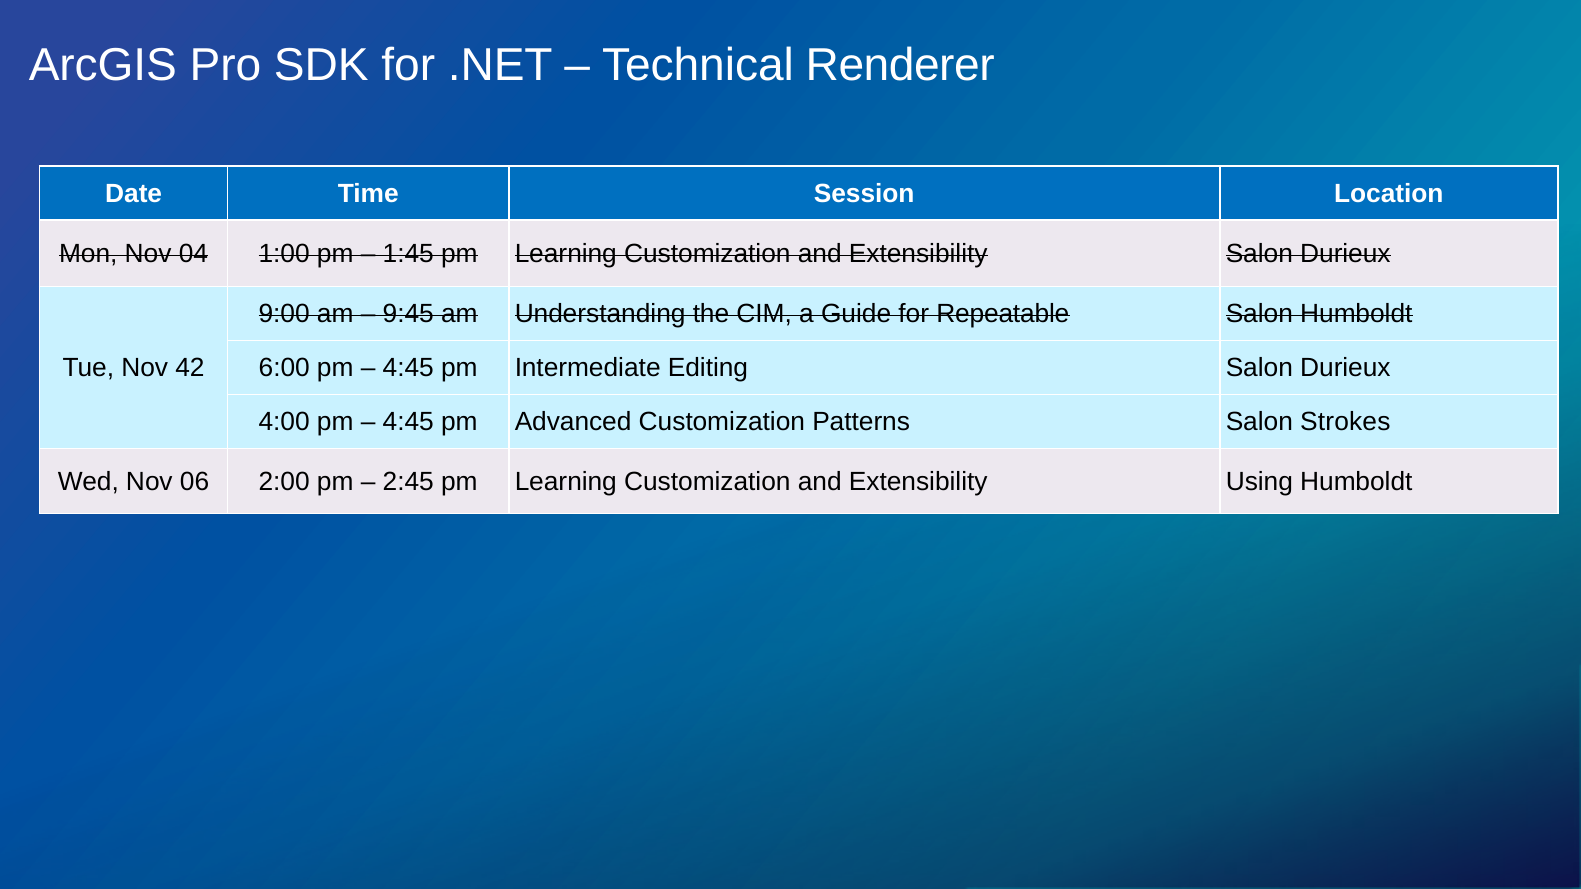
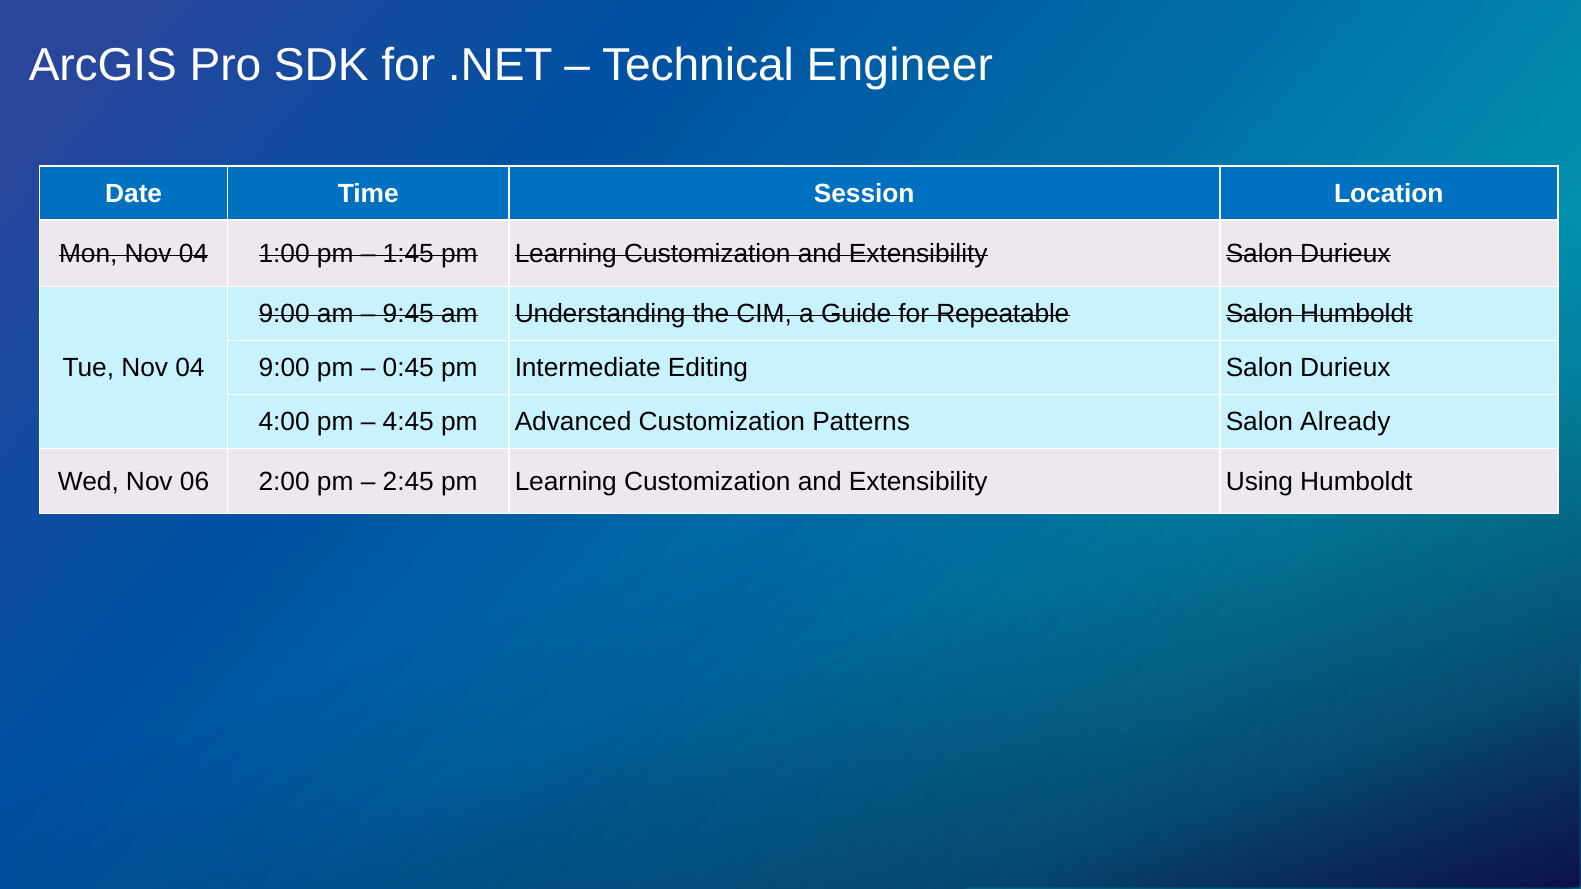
Renderer: Renderer -> Engineer (900, 65)
Tue Nov 42: 42 -> 04 (190, 368)
6:00: 6:00 -> 9:00 (284, 368)
4:45: 4:45 -> 0:45 (408, 368)
Strokes: Strokes -> Already (1345, 422)
